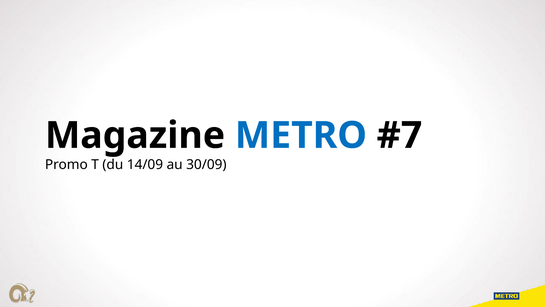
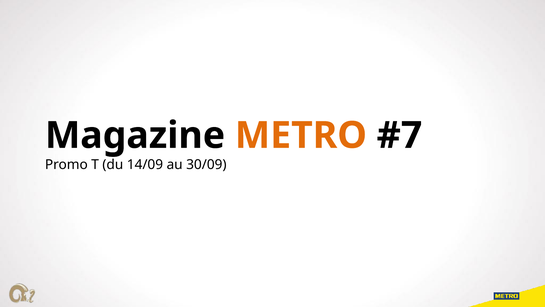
METRO colour: blue -> orange (301, 135)
